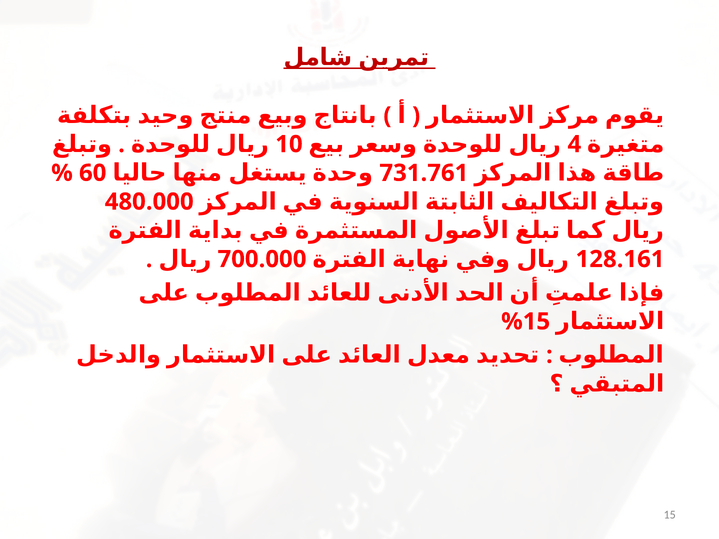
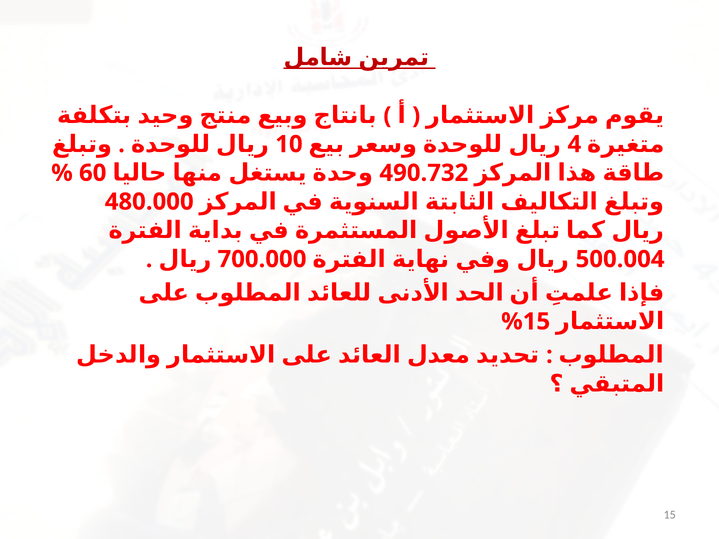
731.761: 731.761 -> 490.732 (424, 173)
128.161: 128.161 -> 500.004 (620, 259)
